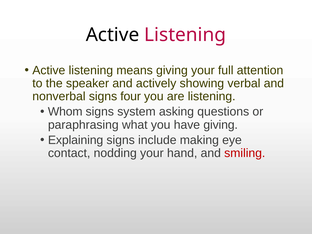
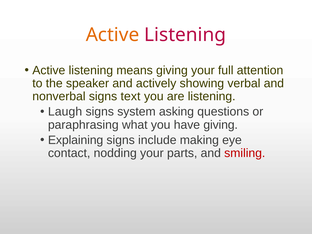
Active colour: black -> orange (113, 35)
four: four -> text (131, 96)
Whom: Whom -> Laugh (65, 112)
hand: hand -> parts (182, 153)
